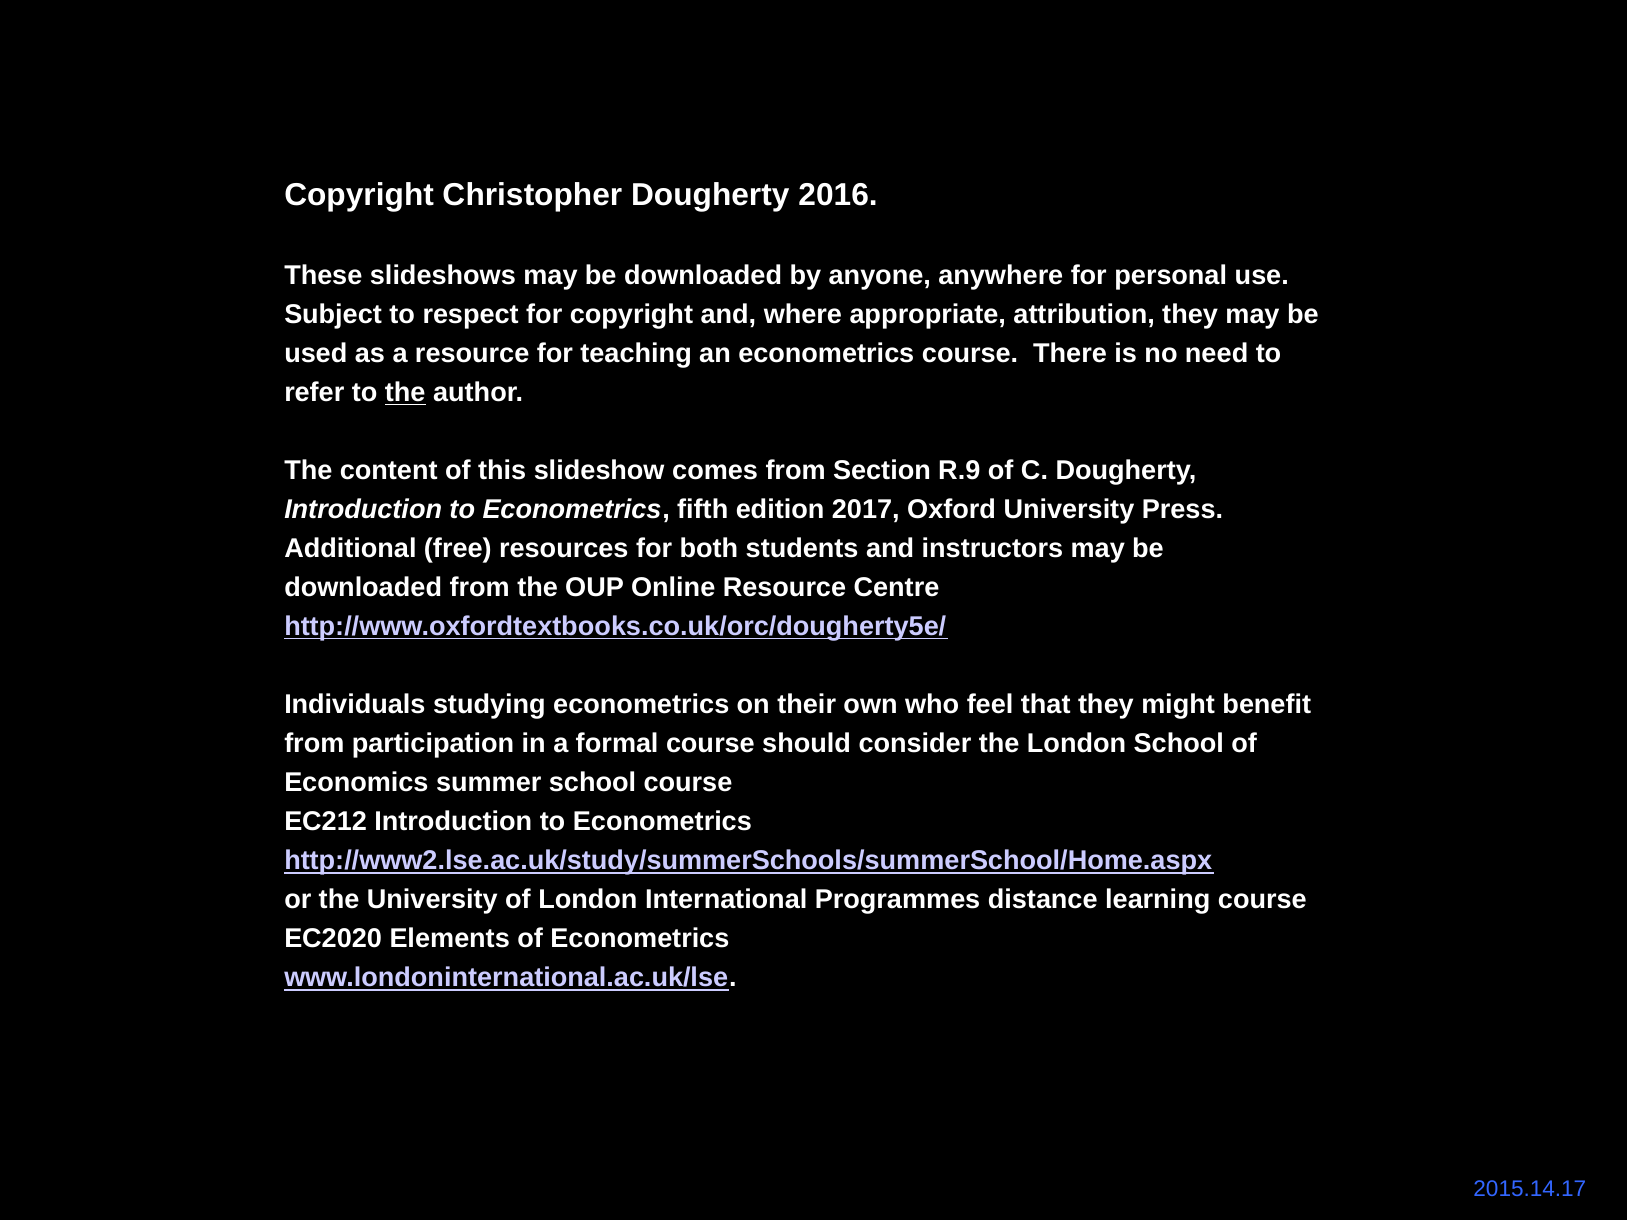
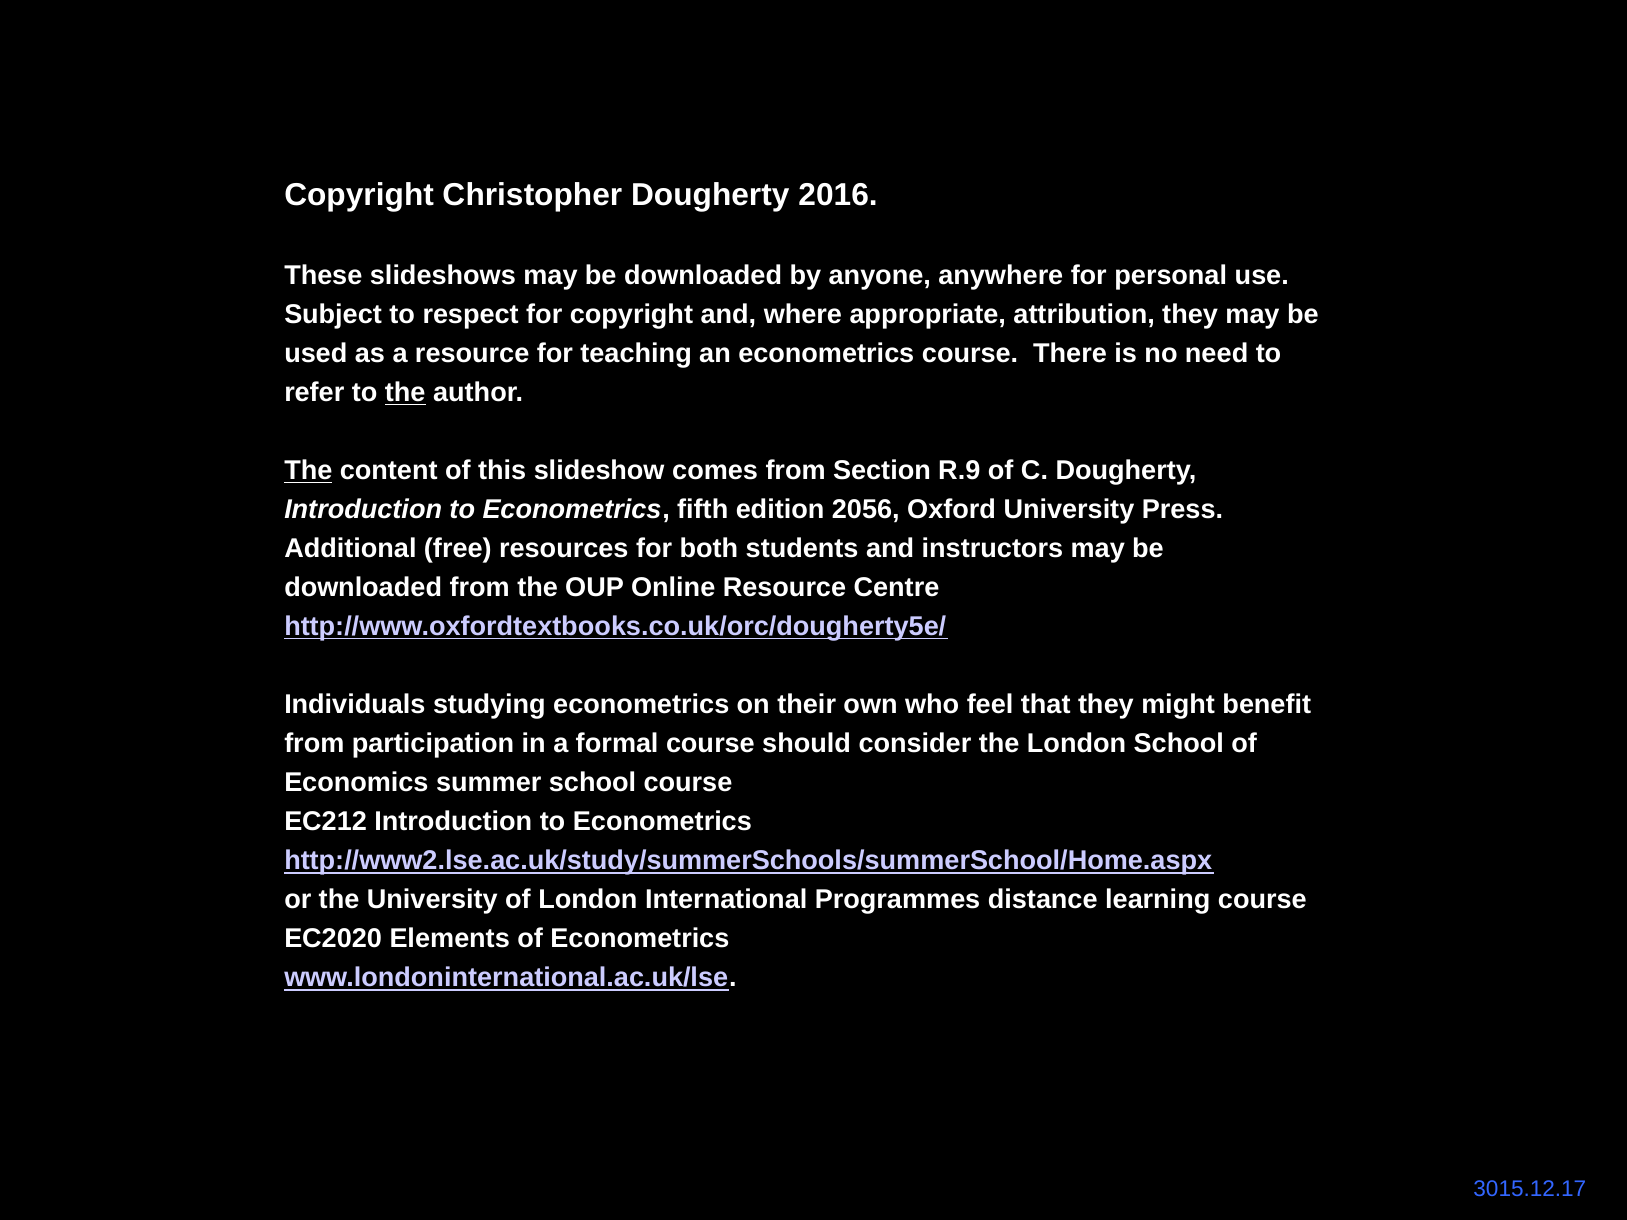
The underline: none -> present (308, 471)
2017: 2017 -> 2056 (866, 510)
2015.14.17: 2015.14.17 -> 3015.12.17 (1530, 1189)
